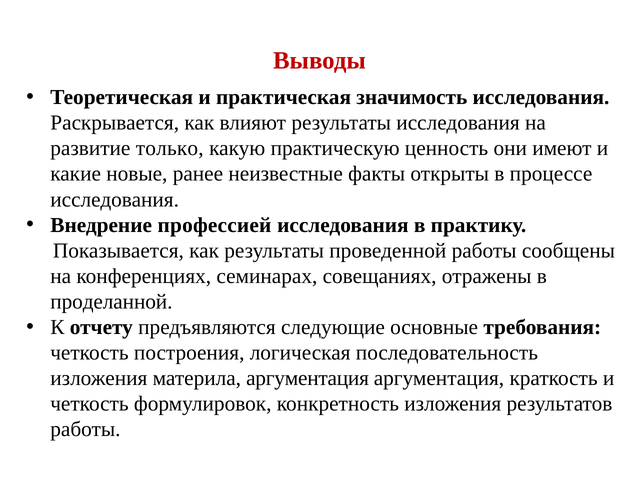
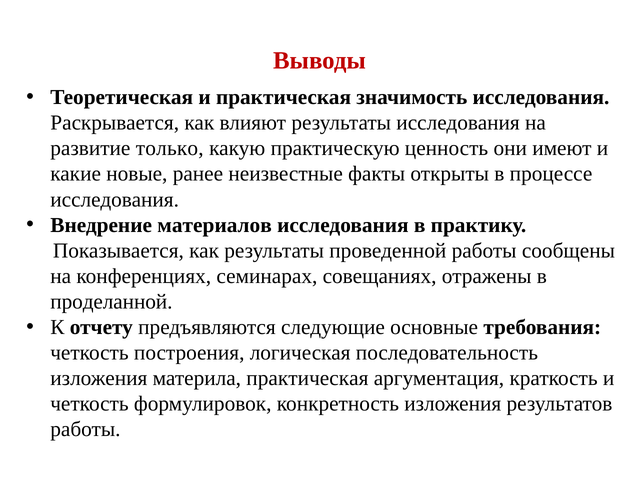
профессией: профессией -> материалов (215, 225)
материла аргументация: аргументация -> практическая (307, 379)
